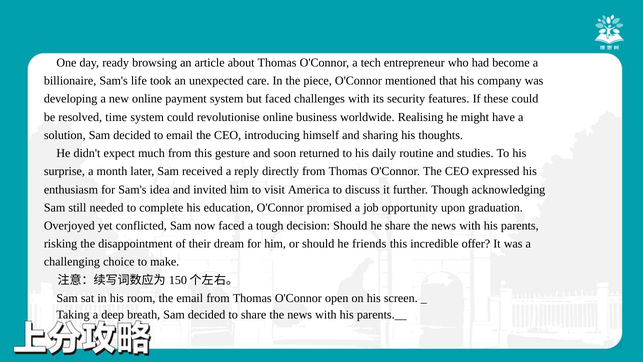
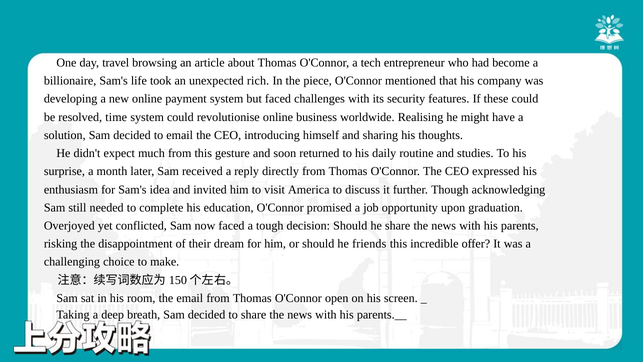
ready: ready -> travel (116, 63)
care: care -> rich (258, 81)
